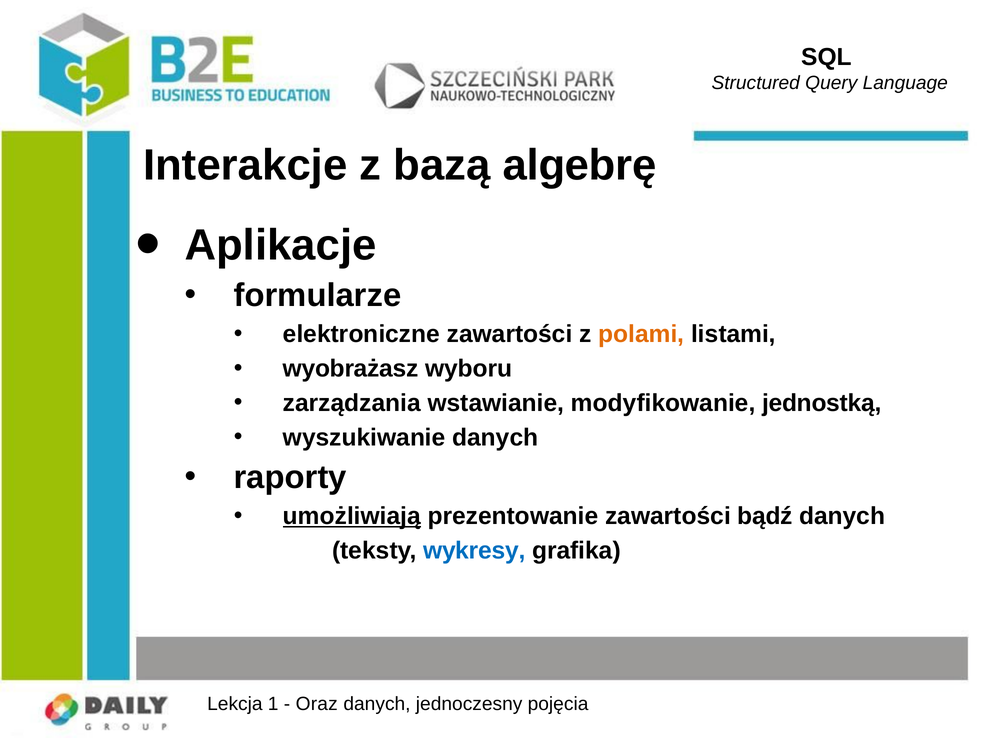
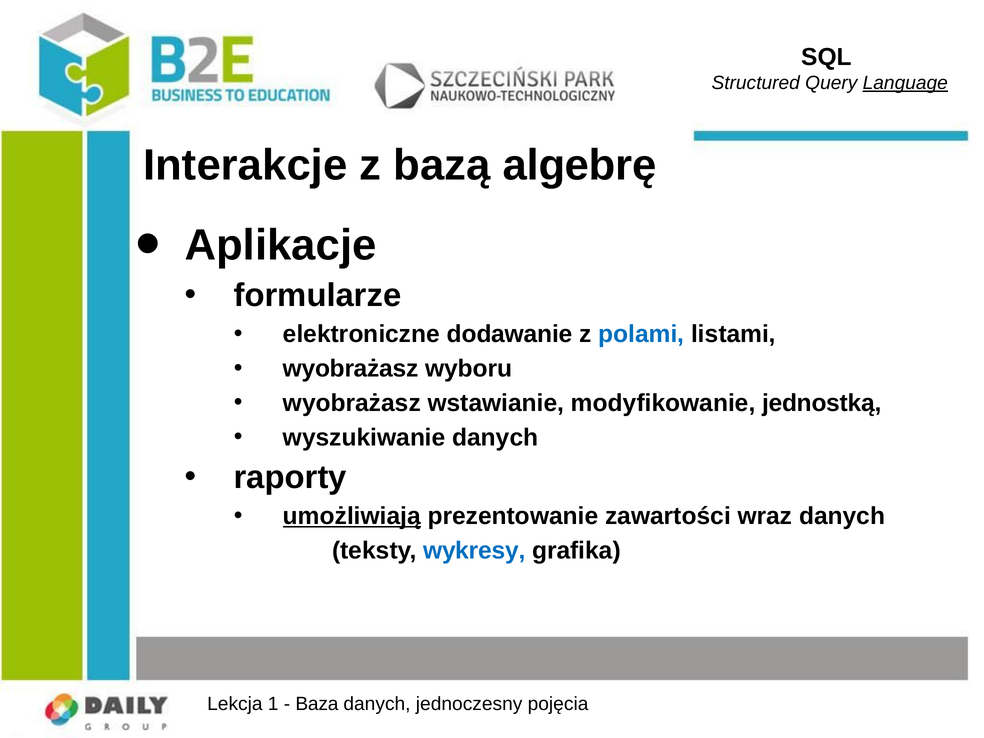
Language underline: none -> present (905, 83)
elektroniczne zawartości: zawartości -> dodawanie (510, 334)
polami colour: orange -> blue (641, 334)
zarządzania: zarządzania -> wyobrażasz (352, 403)
bądź: bądź -> wraz (765, 516)
Oraz: Oraz -> Baza (317, 704)
